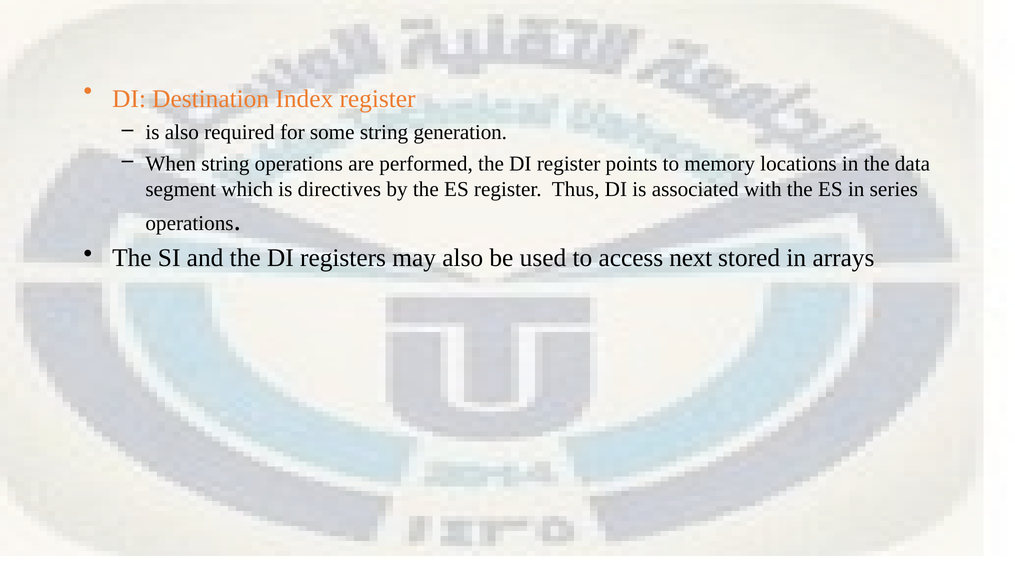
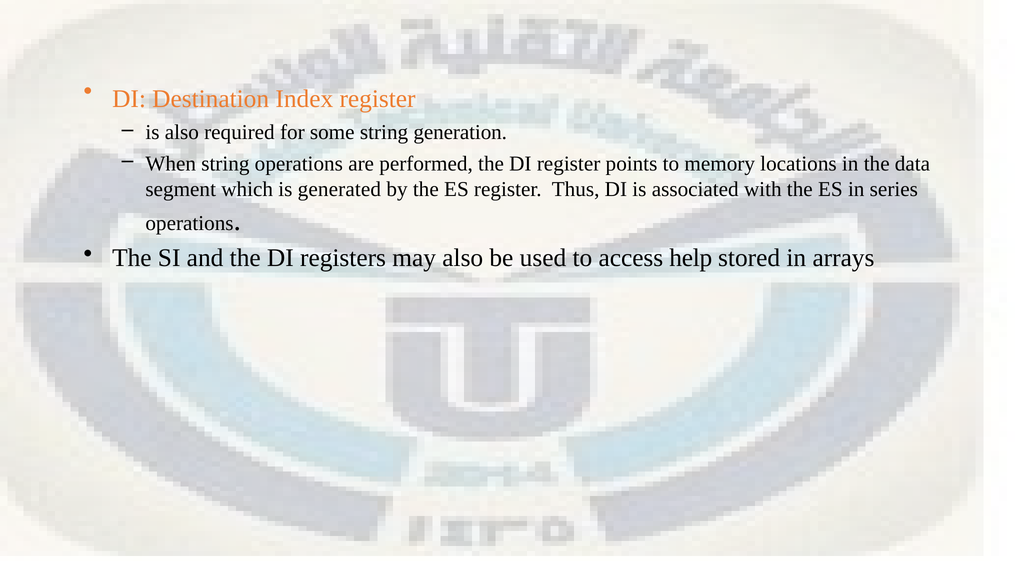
directives: directives -> generated (339, 189)
next: next -> help (691, 258)
